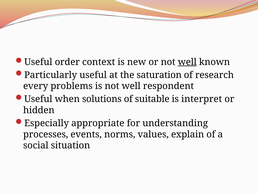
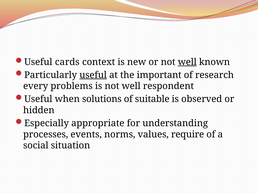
order: order -> cards (67, 62)
useful underline: none -> present (93, 75)
saturation: saturation -> important (159, 75)
interpret: interpret -> observed (202, 99)
explain: explain -> require (188, 135)
